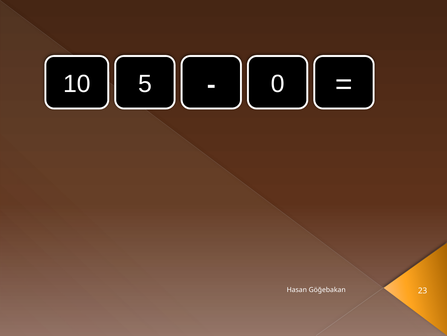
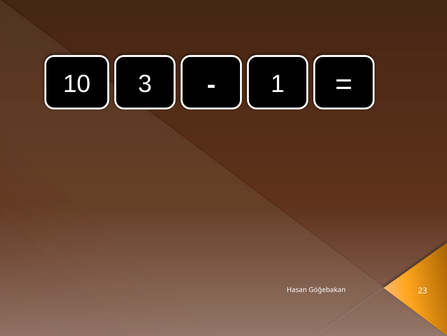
5: 5 -> 3 (145, 84)
0: 0 -> 1 (278, 84)
